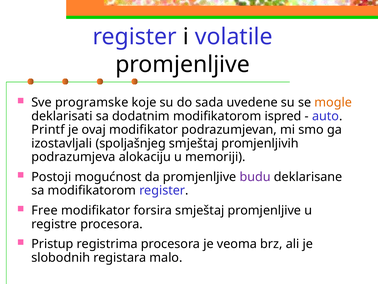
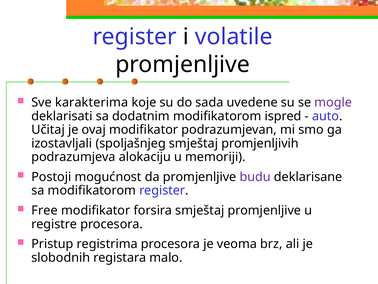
programske: programske -> karakterima (92, 102)
mogle colour: orange -> purple (333, 102)
Printf: Printf -> Učitaj (48, 130)
